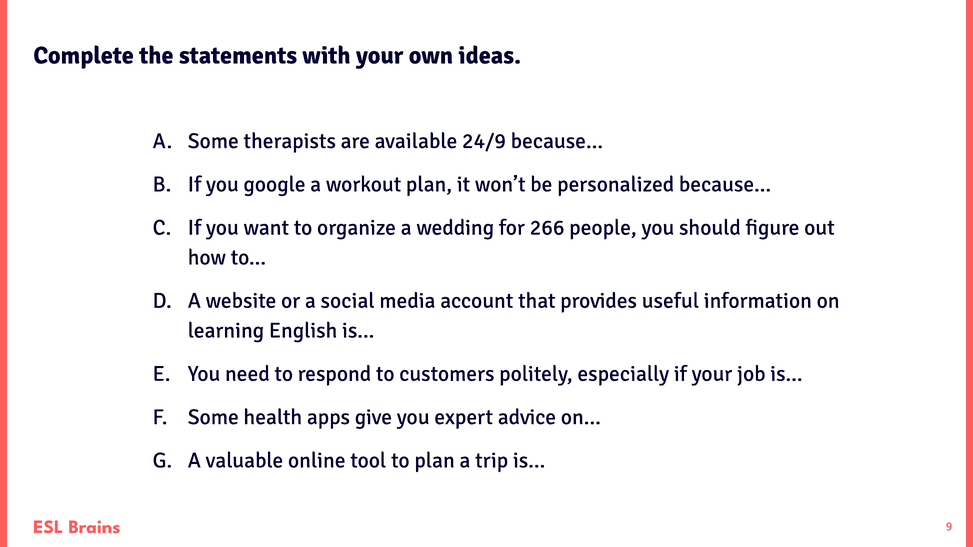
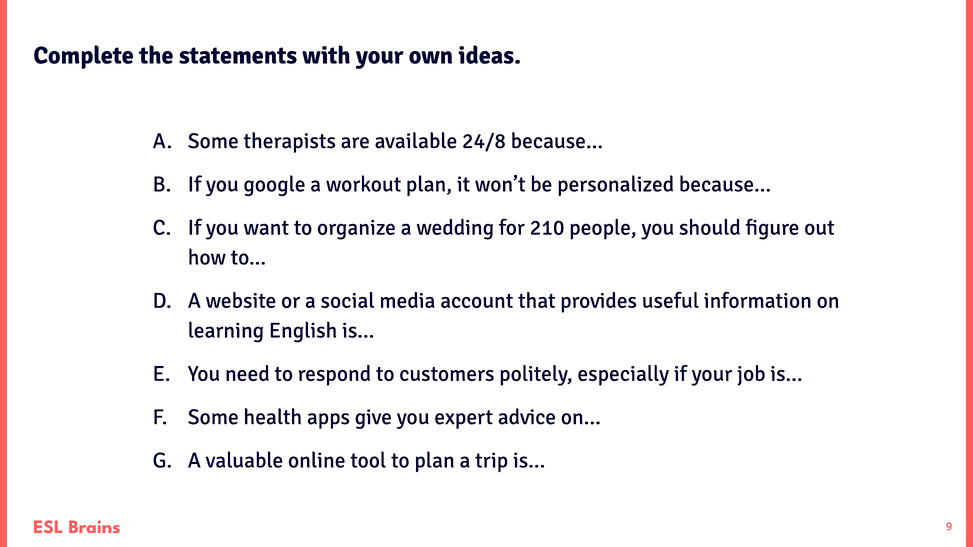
24/9: 24/9 -> 24/8 (484, 141)
266: 266 -> 210 (547, 228)
